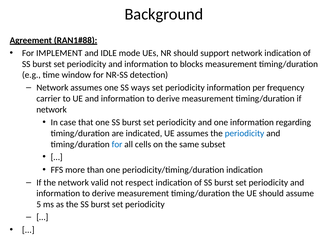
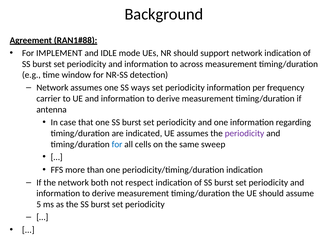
blocks: blocks -> across (191, 64)
network: network -> antenna (52, 110)
periodicity colour: blue -> purple (245, 133)
subset: subset -> sweep (213, 144)
valid: valid -> both (100, 183)
